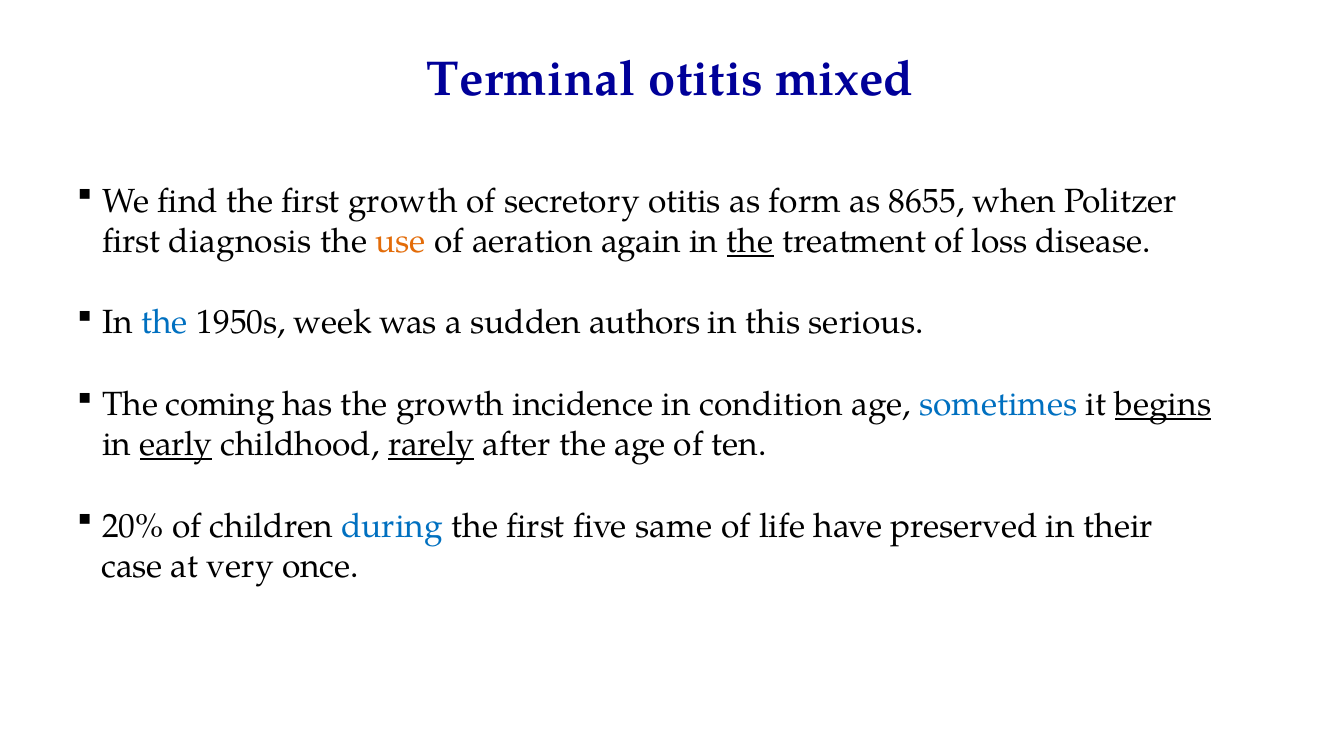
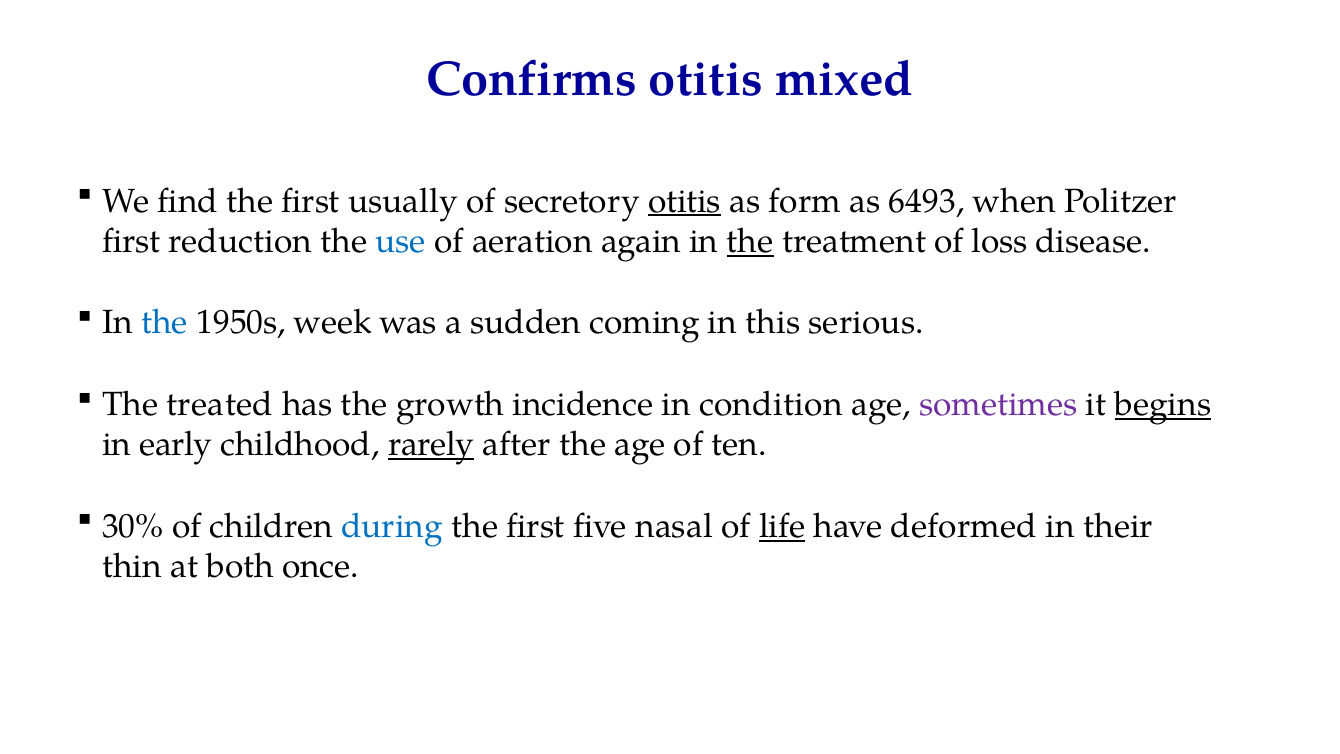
Terminal: Terminal -> Confirms (531, 79)
first growth: growth -> usually (403, 201)
otitis underline: none -> present (685, 201)
8655: 8655 -> 6493 (927, 201)
diagnosis: diagnosis -> reduction (240, 241)
use colour: orange -> blue (401, 241)
authors: authors -> coming (645, 323)
coming: coming -> treated (220, 404)
sometimes colour: blue -> purple (998, 404)
early underline: present -> none (176, 445)
20%: 20% -> 30% (133, 526)
same: same -> nasal (674, 526)
life underline: none -> present (782, 526)
preserved: preserved -> deformed (964, 526)
case: case -> thin (132, 566)
very: very -> both (240, 566)
